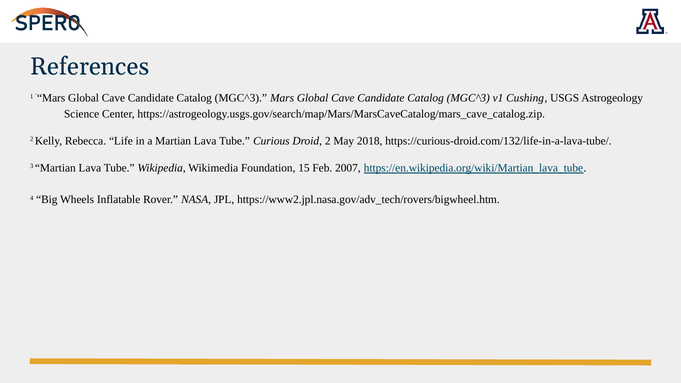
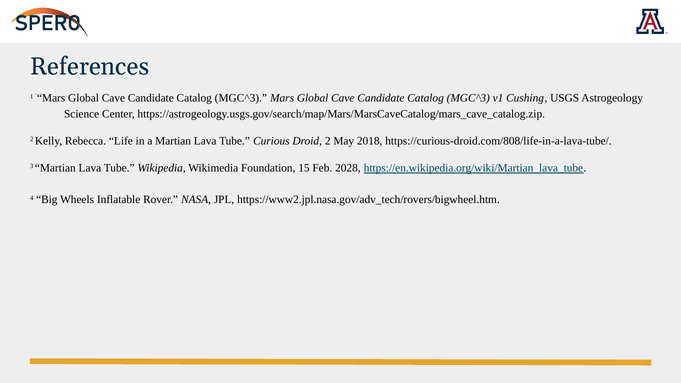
https://curious-droid.com/132/life-in-a-lava-tube/: https://curious-droid.com/132/life-in-a-lava-tube/ -> https://curious-droid.com/808/life-in-a-lava-tube/ (498, 141)
2007: 2007 -> 2028 (348, 168)
